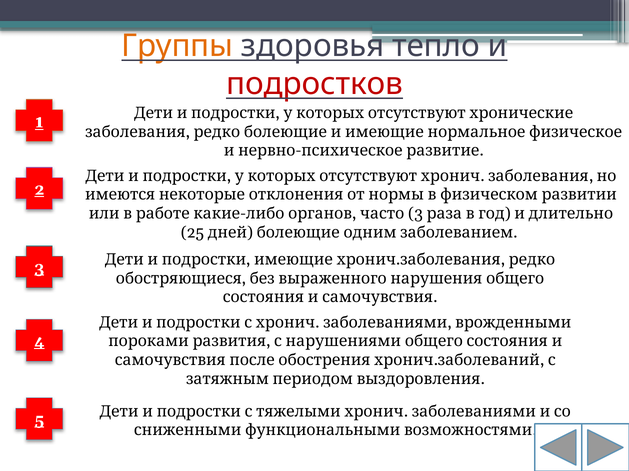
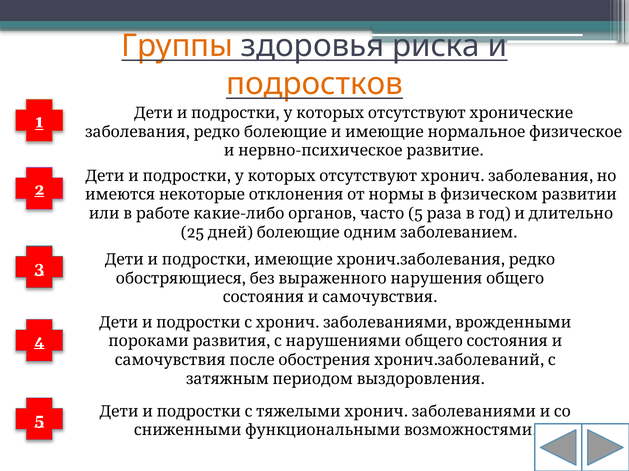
тепло: тепло -> риска (436, 46)
подростков colour: red -> orange (315, 84)
3: 3 -> 5 (416, 214)
